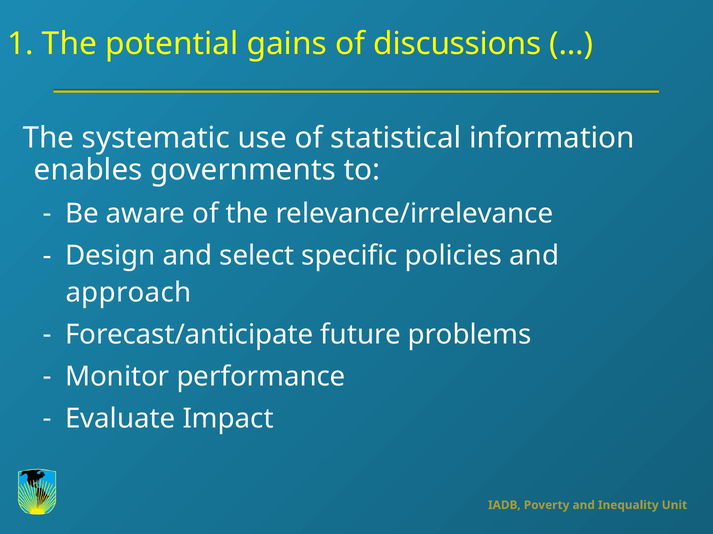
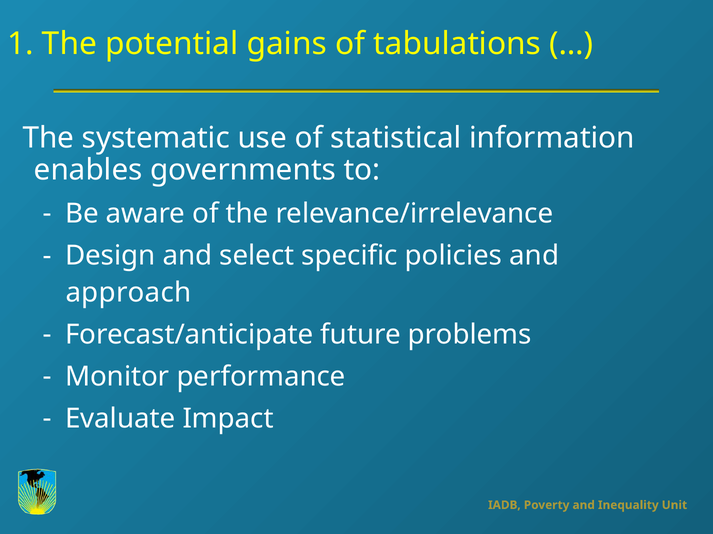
discussions: discussions -> tabulations (457, 44)
